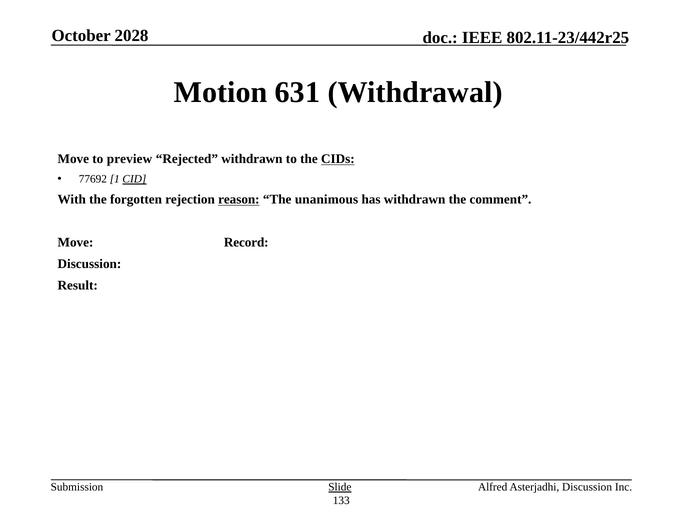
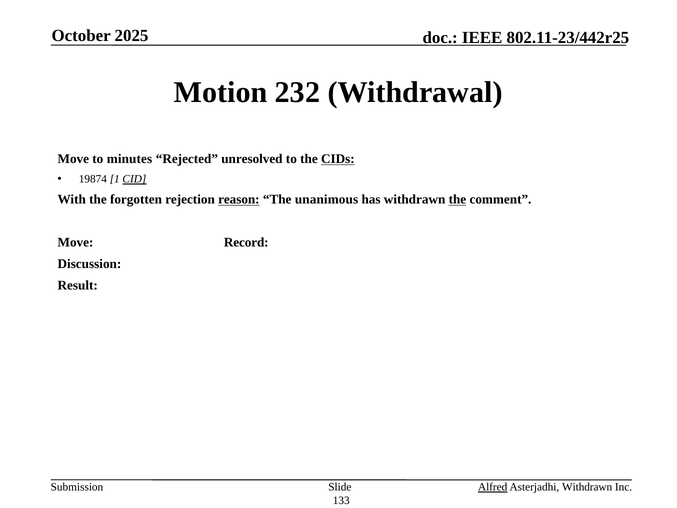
2028: 2028 -> 2025 (132, 36)
631: 631 -> 232 (298, 92)
preview: preview -> minutes (129, 159)
Rejected withdrawn: withdrawn -> unresolved (252, 159)
77692: 77692 -> 19874 (93, 179)
the underline: none -> present (457, 200)
Slide underline: present -> none (340, 487)
Alfred underline: none -> present (493, 487)
Asterjadhi Discussion: Discussion -> Withdrawn (587, 487)
